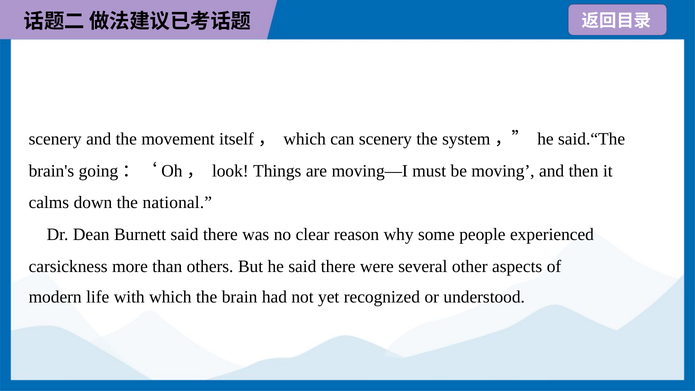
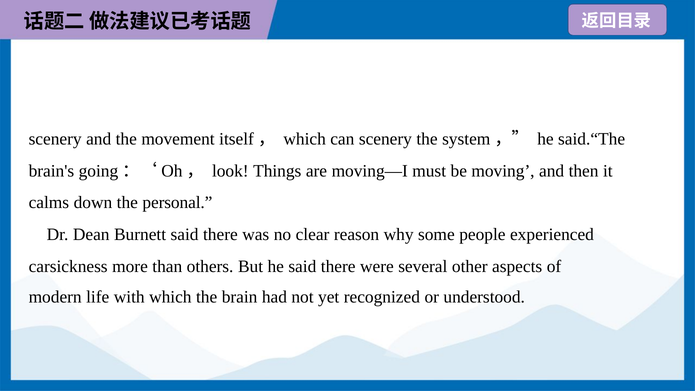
national: national -> personal (177, 203)
